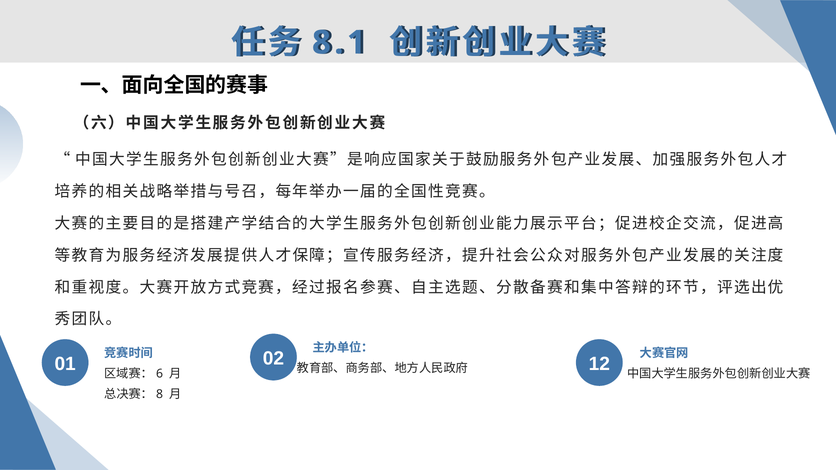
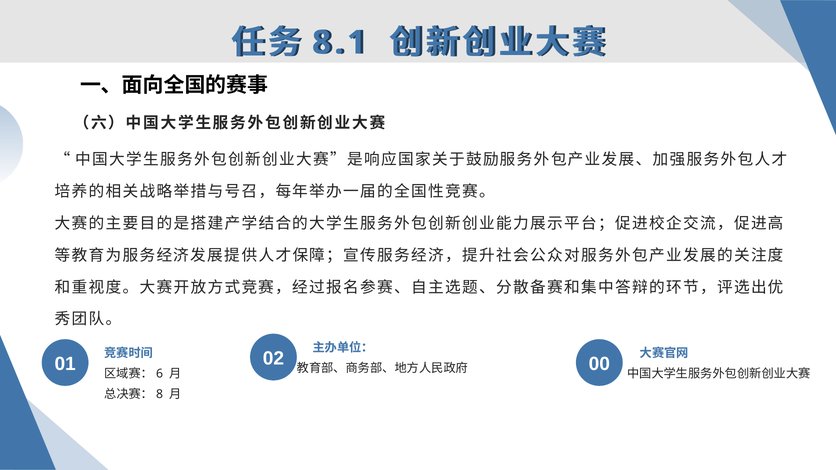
12: 12 -> 00 (599, 364)
